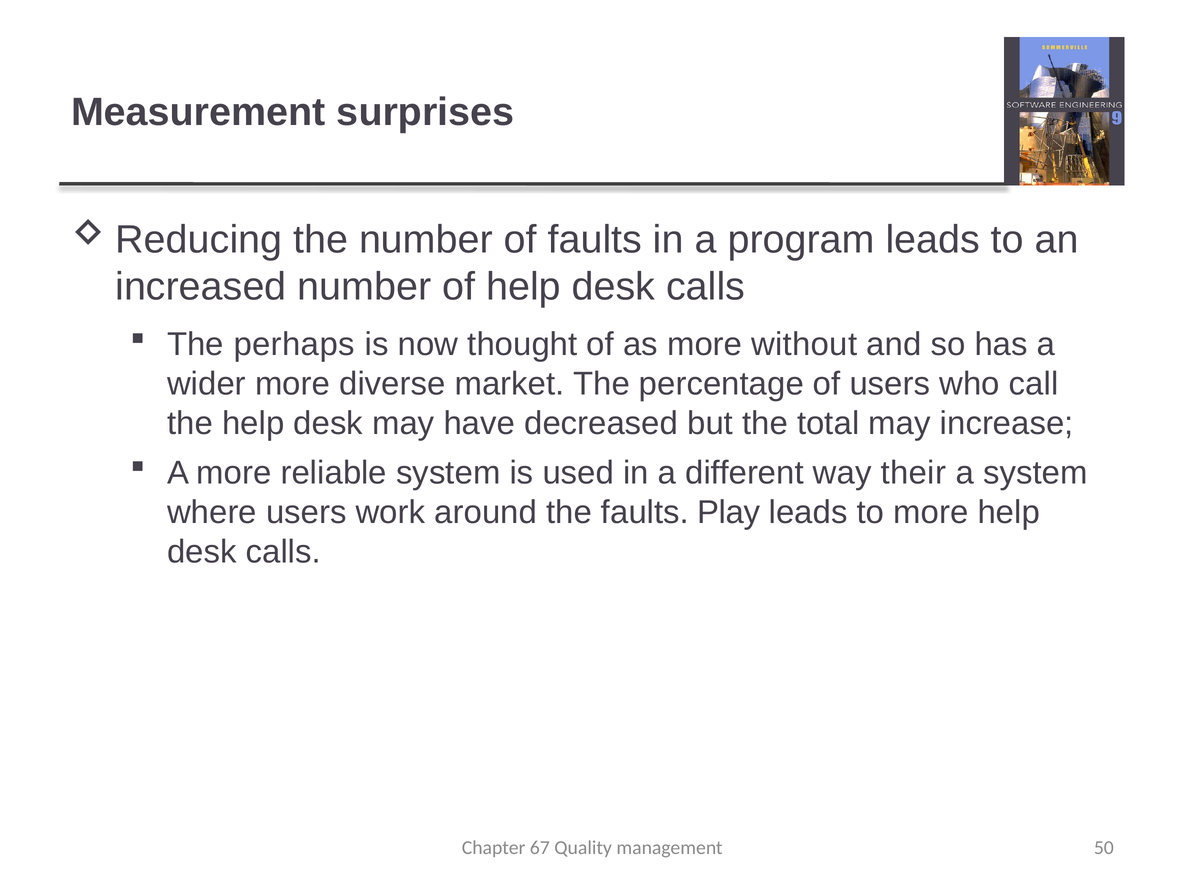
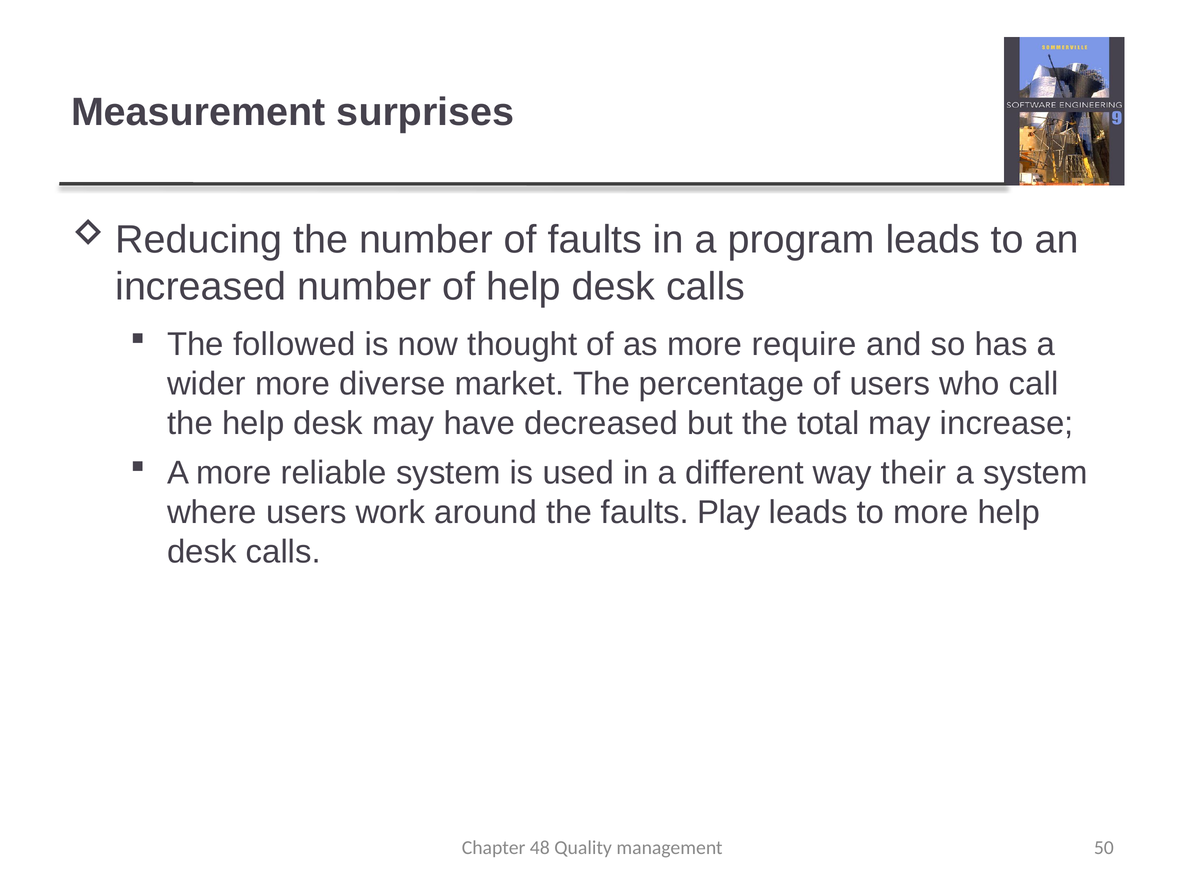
perhaps: perhaps -> followed (294, 345)
without: without -> require (804, 345)
67: 67 -> 48 (540, 849)
